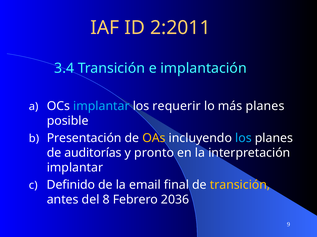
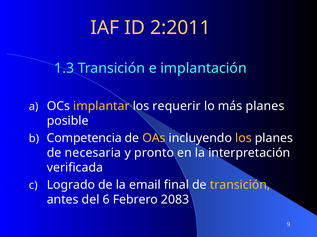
3.4: 3.4 -> 1.3 (64, 68)
implantar colour: light blue -> yellow (101, 106)
Presentación: Presentación -> Competencia (84, 138)
los colour: light blue -> yellow (243, 138)
auditorías: auditorías -> necesaria (93, 153)
implantar: implantar -> verificada (75, 168)
Definido: Definido -> Logrado (71, 185)
8: 8 -> 6 (106, 200)
2036: 2036 -> 2083 (175, 200)
